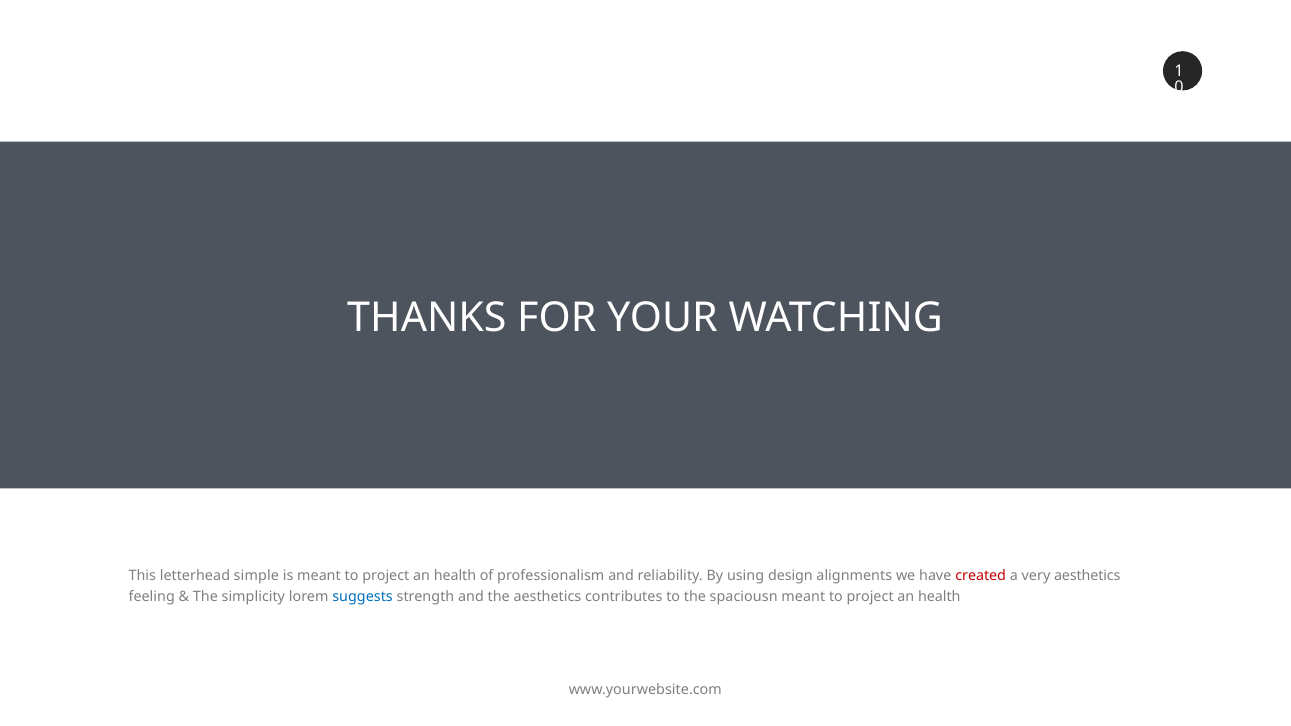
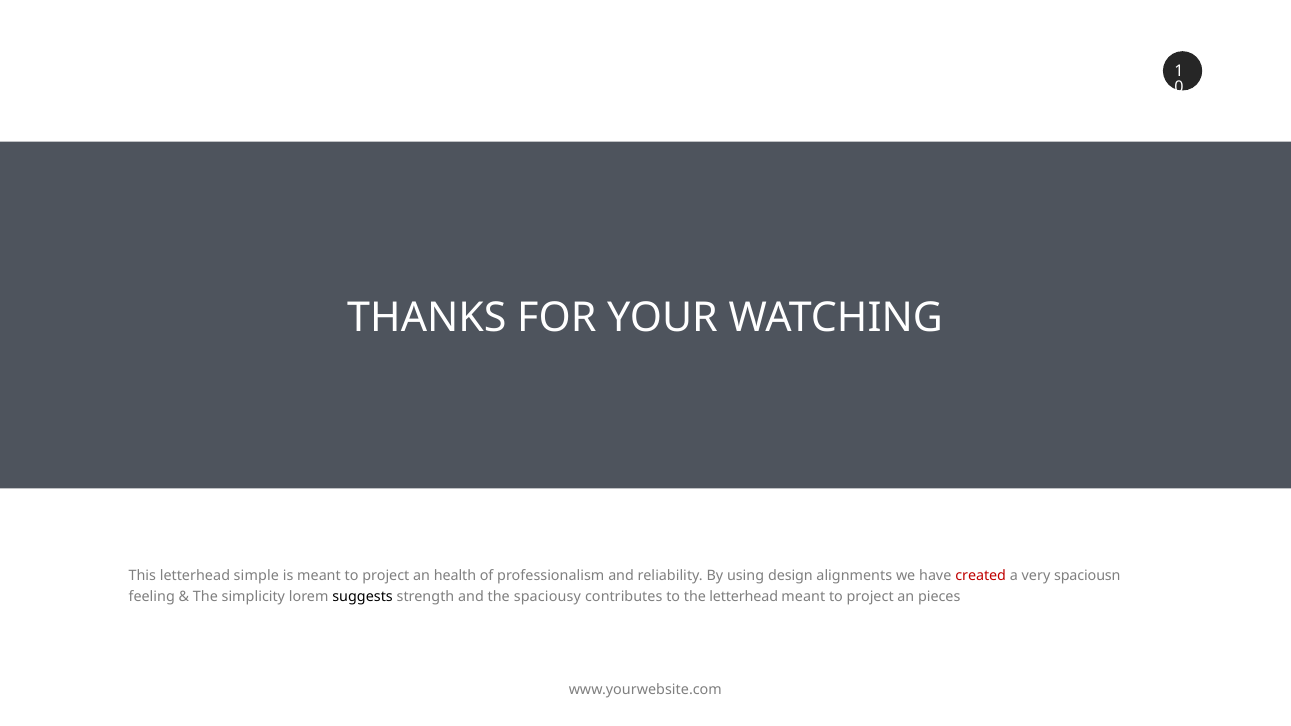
very aesthetics: aesthetics -> spaciousn (1087, 576)
suggests colour: blue -> black (363, 597)
the aesthetics: aesthetics -> spaciousy (547, 597)
the spaciousn: spaciousn -> letterhead (744, 597)
health: health -> pieces (939, 597)
